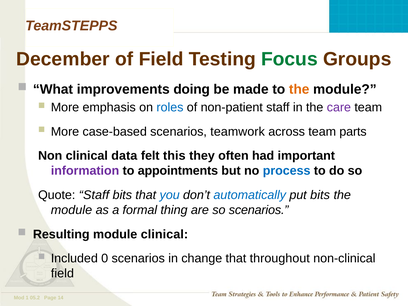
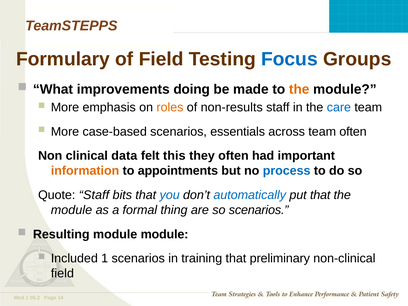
December: December -> Formulary (63, 59)
Focus colour: green -> blue (289, 59)
roles colour: blue -> orange (170, 107)
non-patient: non-patient -> non-results (232, 107)
care colour: purple -> blue (339, 107)
teamwork: teamwork -> essentials (238, 132)
team parts: parts -> often (353, 132)
information colour: purple -> orange (85, 171)
put bits: bits -> that (320, 195)
module clinical: clinical -> module (165, 234)
Included 0: 0 -> 1 (105, 259)
change: change -> training (202, 259)
throughout: throughout -> preliminary (280, 259)
